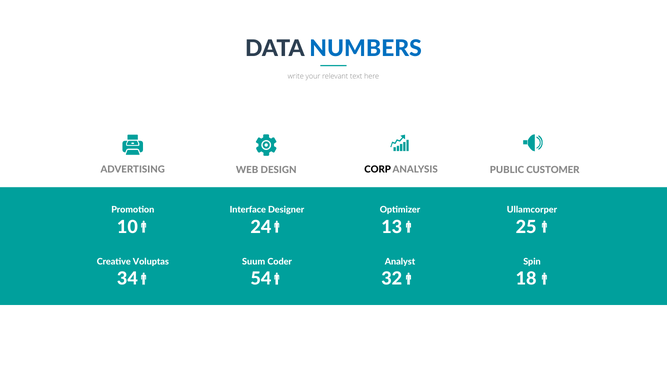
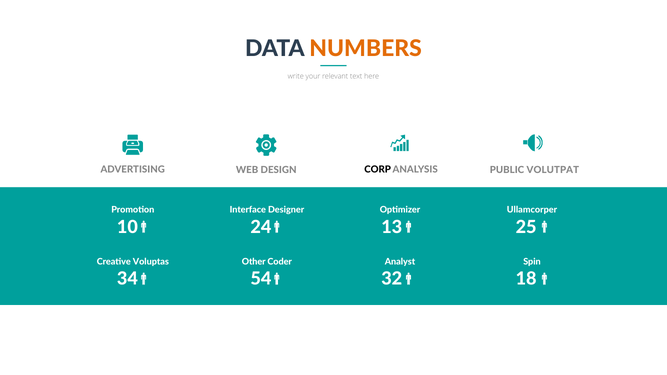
NUMBERS colour: blue -> orange (366, 49)
CUSTOMER: CUSTOMER -> VOLUTPAT (553, 170)
Suum: Suum -> Other (254, 262)
